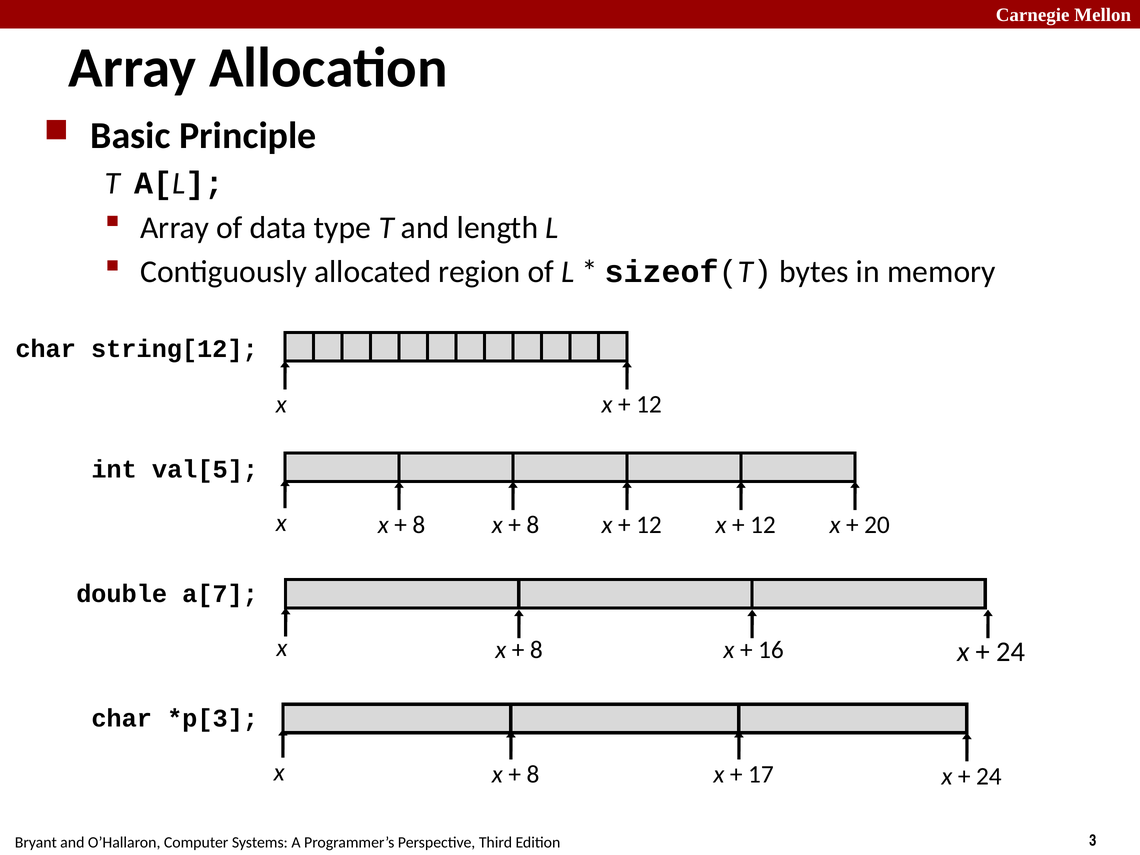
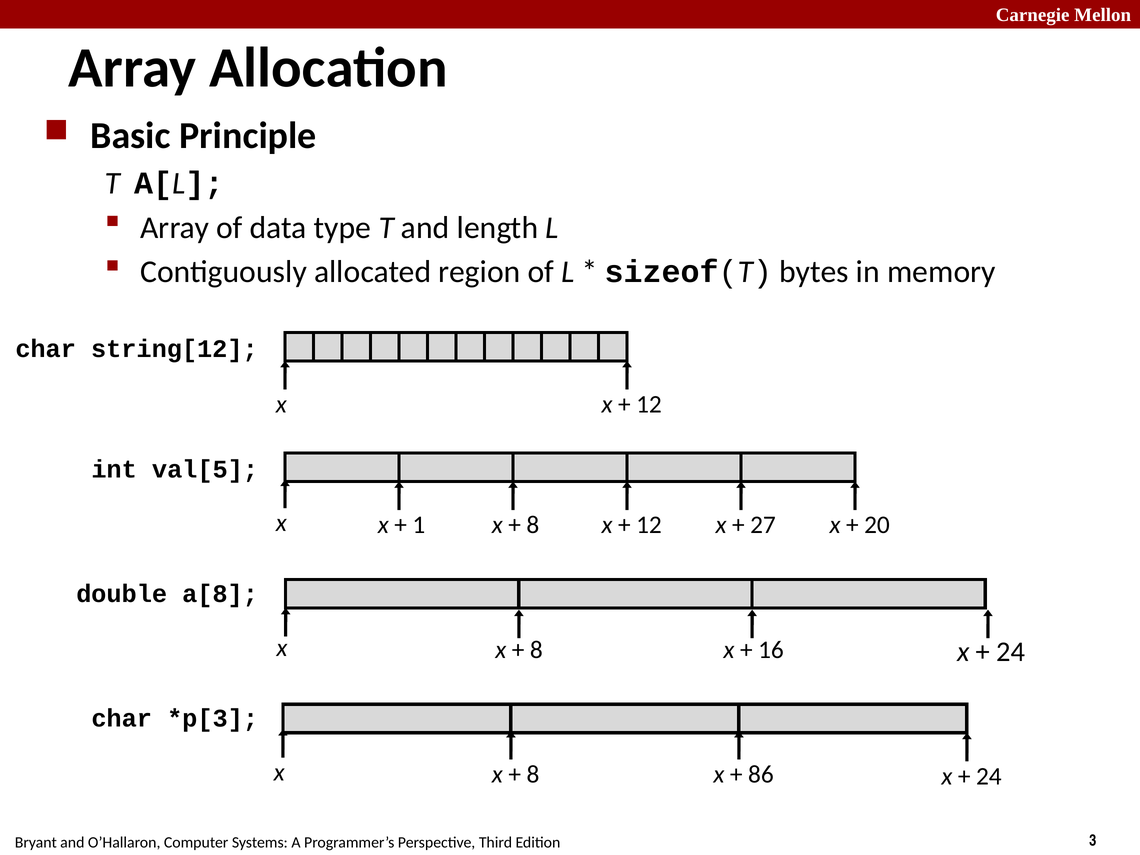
8: 8 -> 1 (419, 525)
12: 12 -> 27 (763, 525)
a[7: a[7 -> a[8 (220, 594)
17: 17 -> 86 (761, 774)
